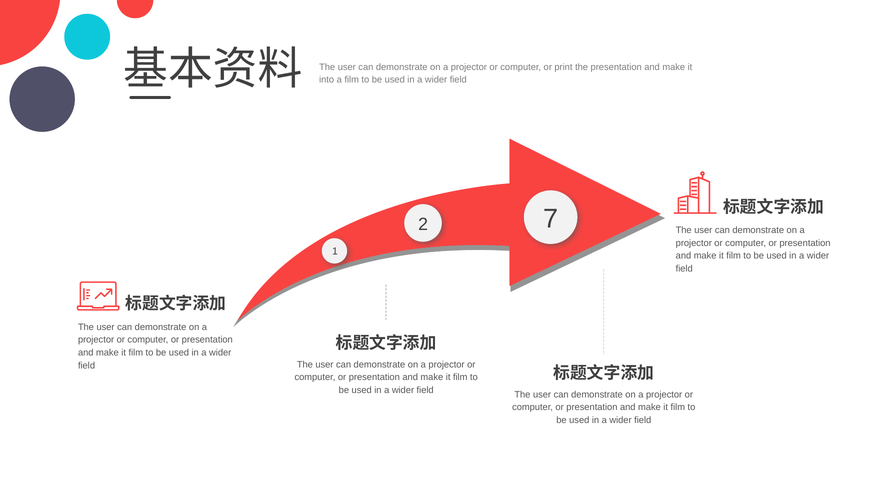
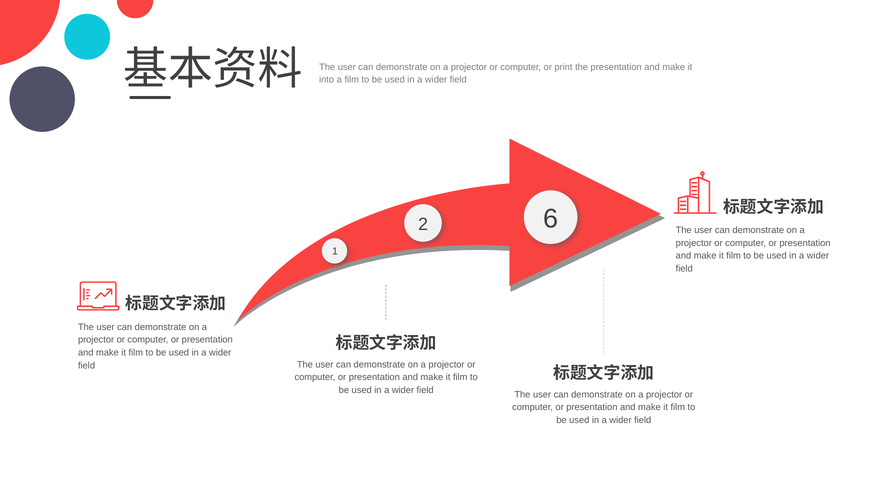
7: 7 -> 6 (551, 219)
